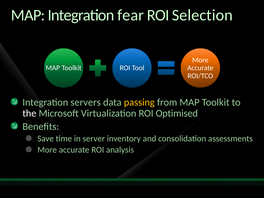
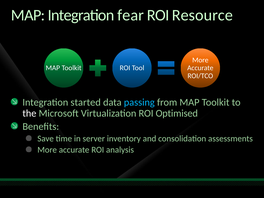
Selection: Selection -> Resource (202, 15)
servers: servers -> started (86, 102)
passing colour: yellow -> light blue (139, 102)
